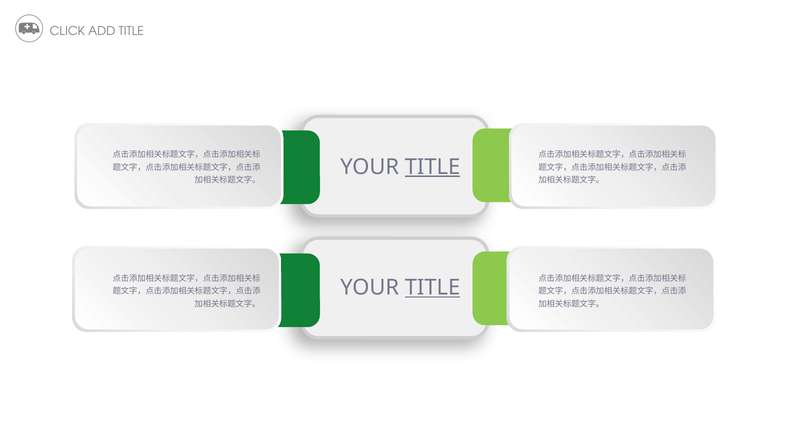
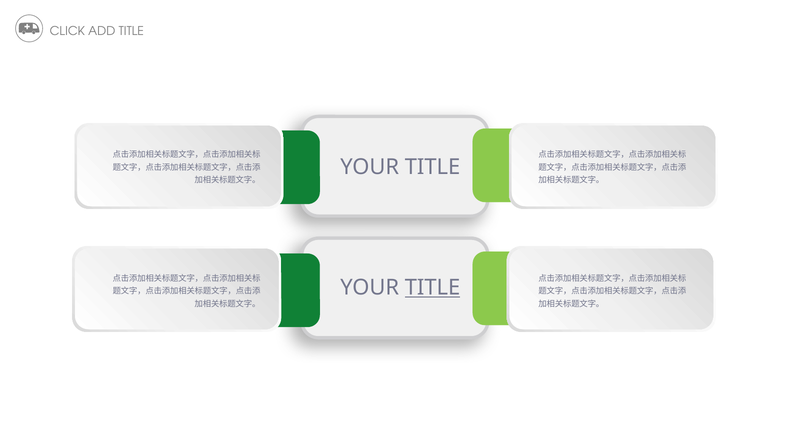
TITLE underline: present -> none (433, 167)
